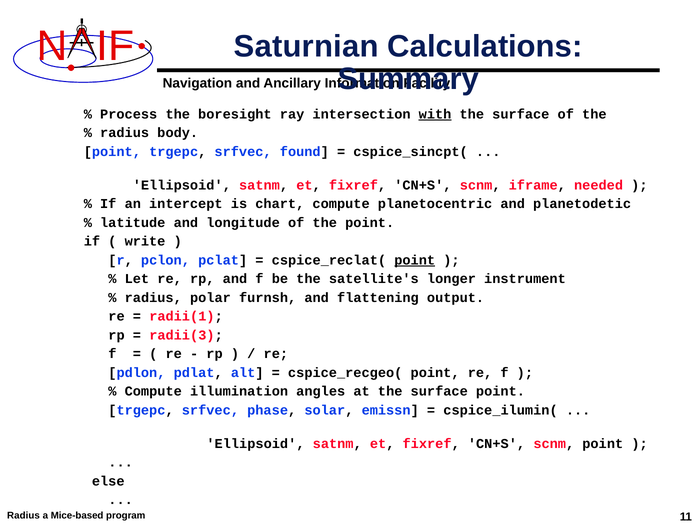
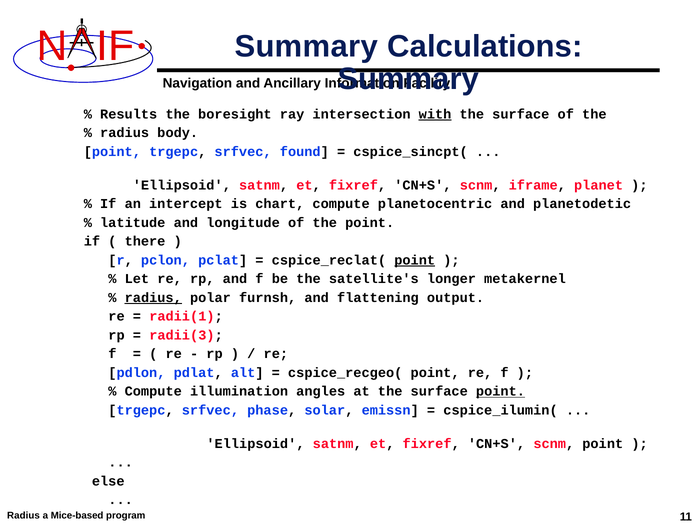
Saturnian: Saturnian -> Summary (306, 47)
Process: Process -> Results (129, 114)
needed: needed -> planet (599, 185)
write: write -> there (145, 241)
instrument: instrument -> metakernel (525, 279)
radius underline: none -> present (153, 298)
point underline: none -> present (500, 392)
